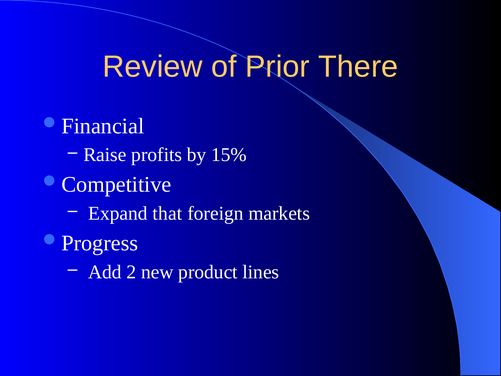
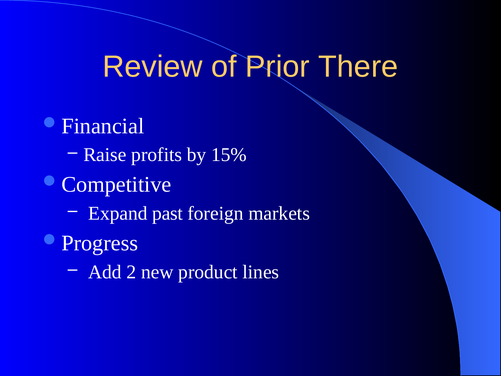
that: that -> past (168, 213)
